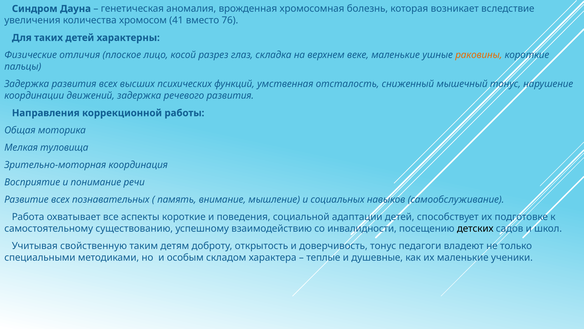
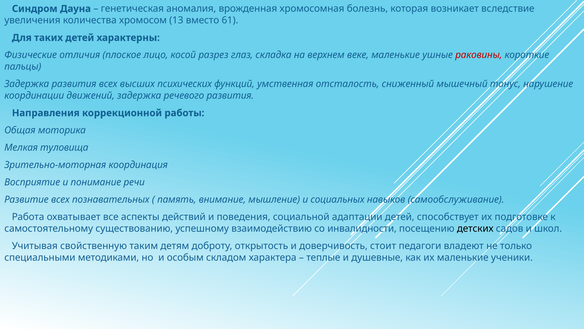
41: 41 -> 13 (176, 20)
76: 76 -> 61 (230, 20)
раковины colour: orange -> red (479, 55)
аспекты короткие: короткие -> действий (184, 217)
доверчивость тонус: тонус -> стоит (383, 245)
